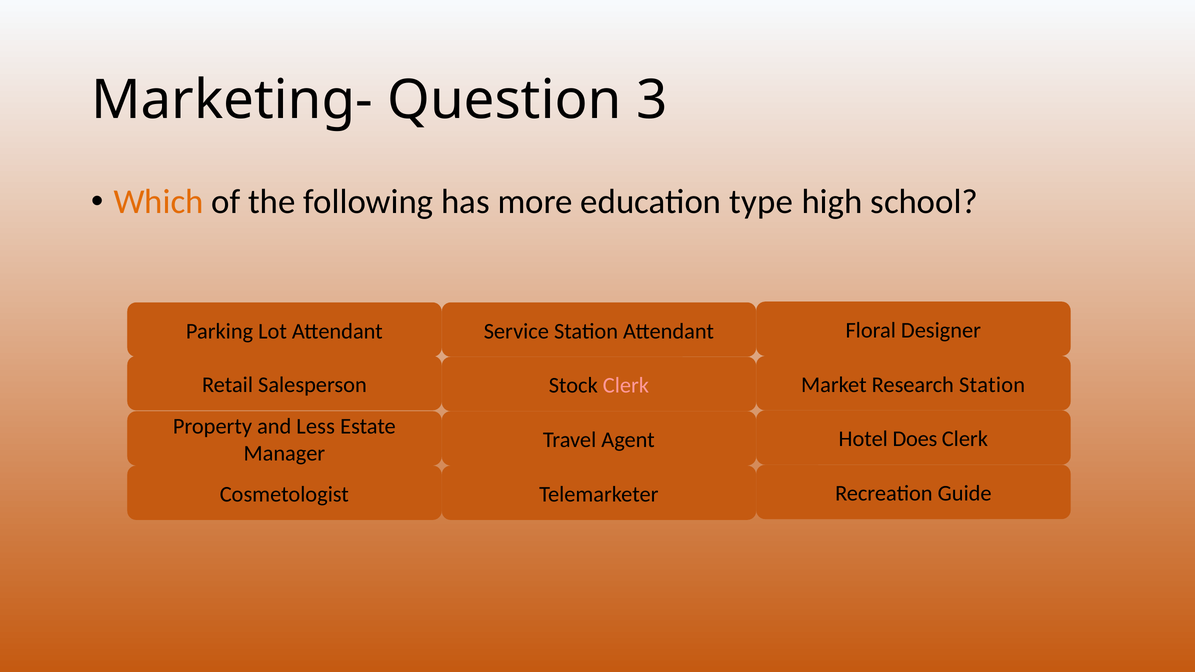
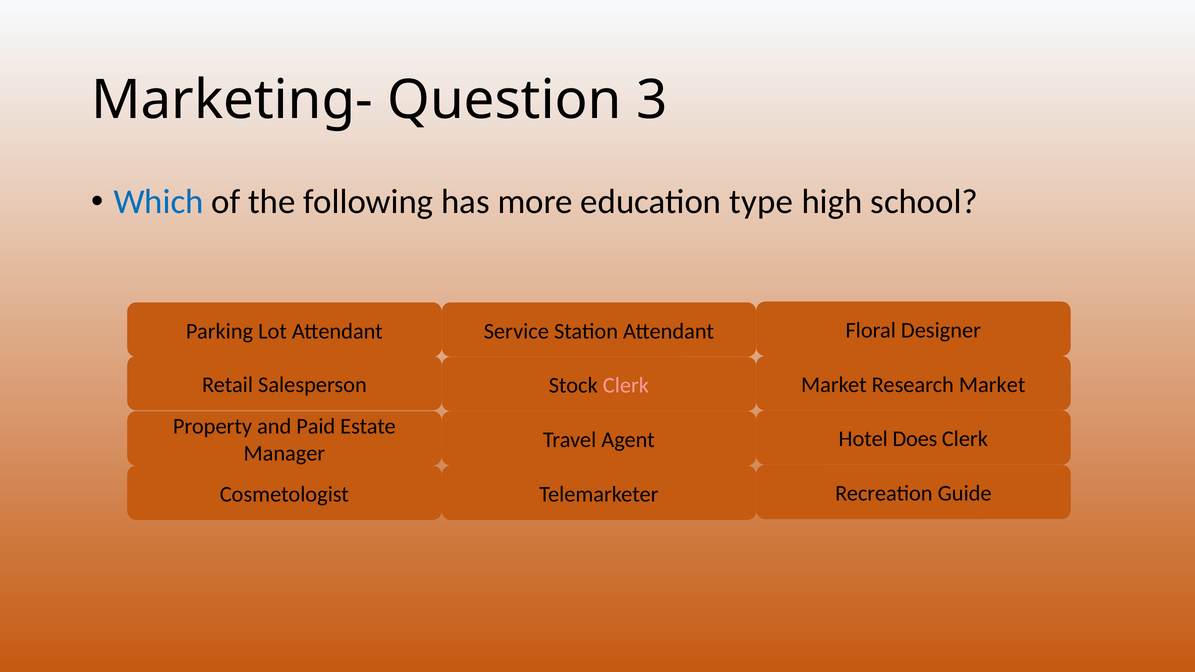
Which colour: orange -> blue (159, 202)
Research Station: Station -> Market (992, 385)
Less: Less -> Paid (316, 427)
